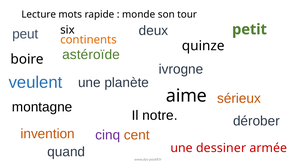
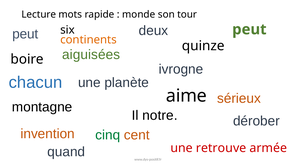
petit: petit -> peut (249, 29)
astéroïde: astéroïde -> aiguisées (91, 55)
veulent: veulent -> chacun (35, 82)
cinq colour: purple -> green (108, 135)
dessiner: dessiner -> retrouve (221, 148)
